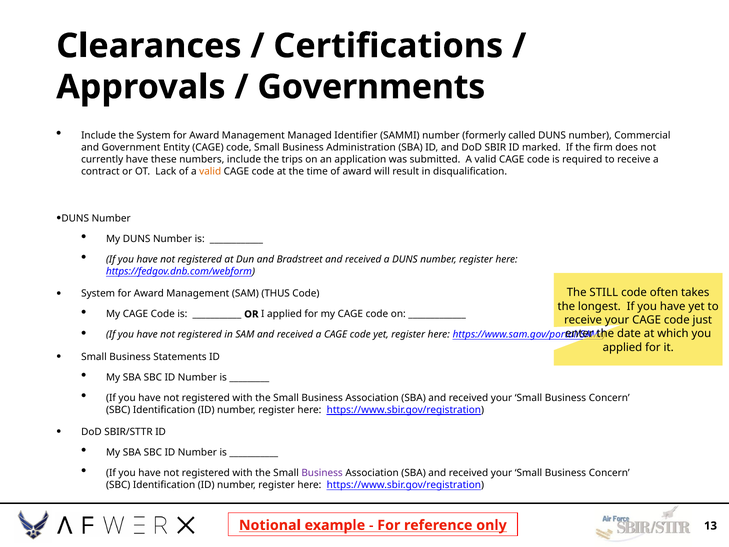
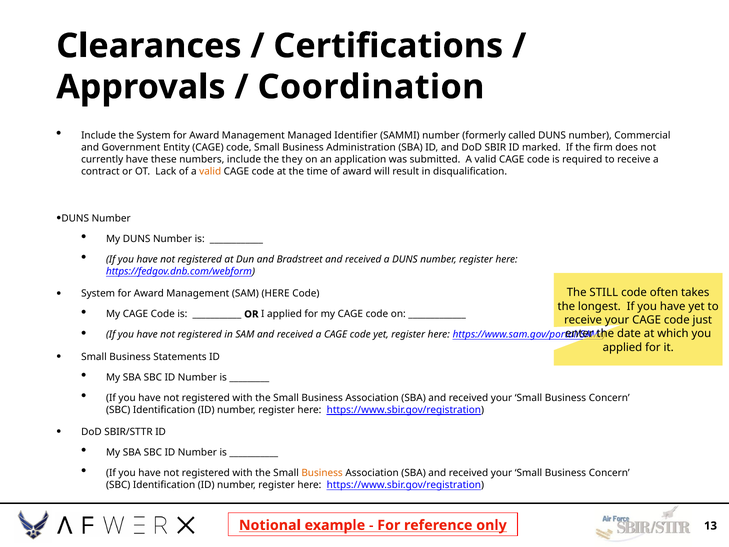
Governments: Governments -> Coordination (371, 87)
trips: trips -> they (292, 160)
SAM THUS: THUS -> HERE (276, 294)
Business colour: purple -> orange (322, 473)
